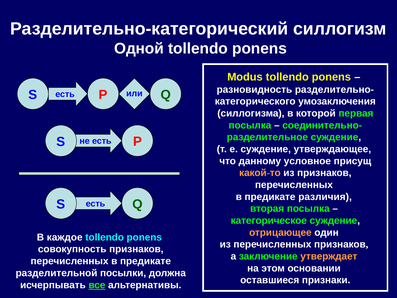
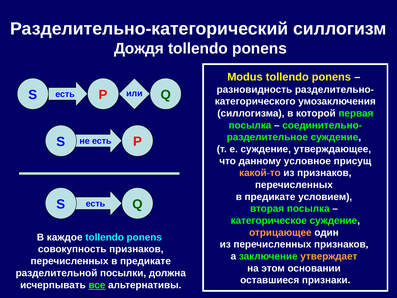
Одной: Одной -> Дождя (139, 48)
различия: различия -> условием (325, 197)
